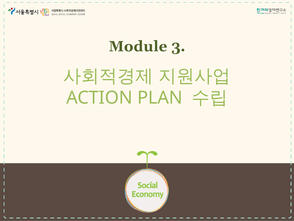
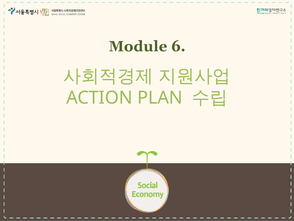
3: 3 -> 6 (178, 46)
